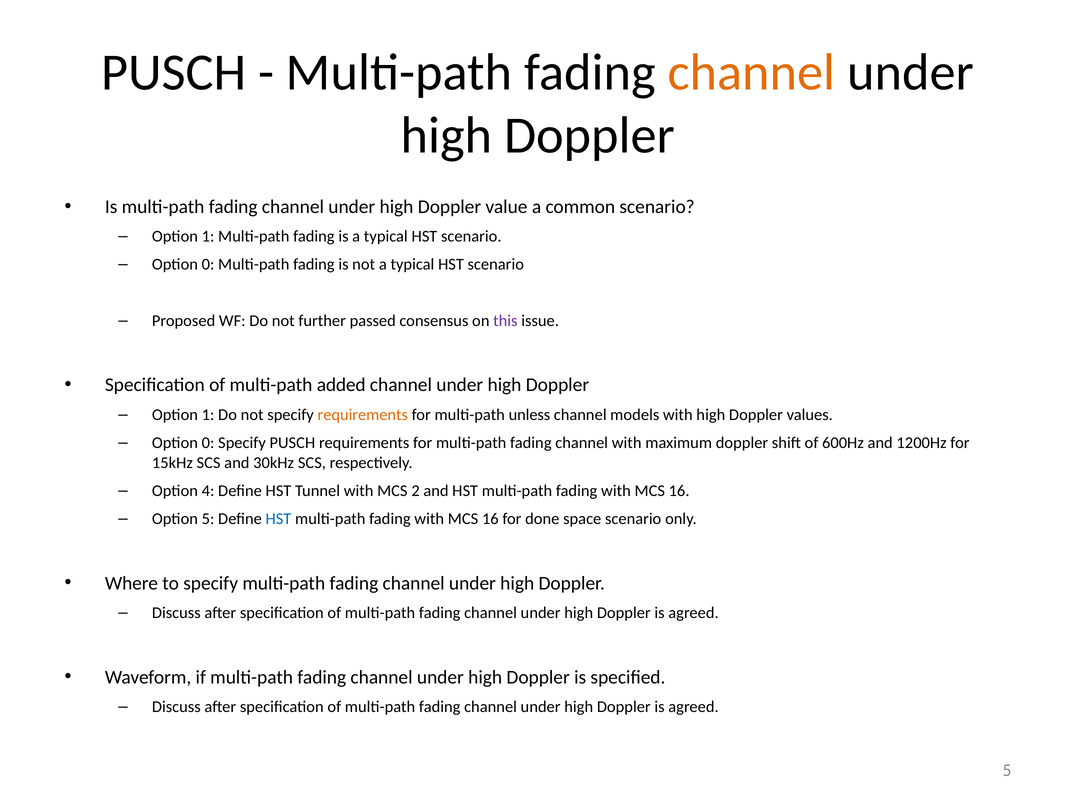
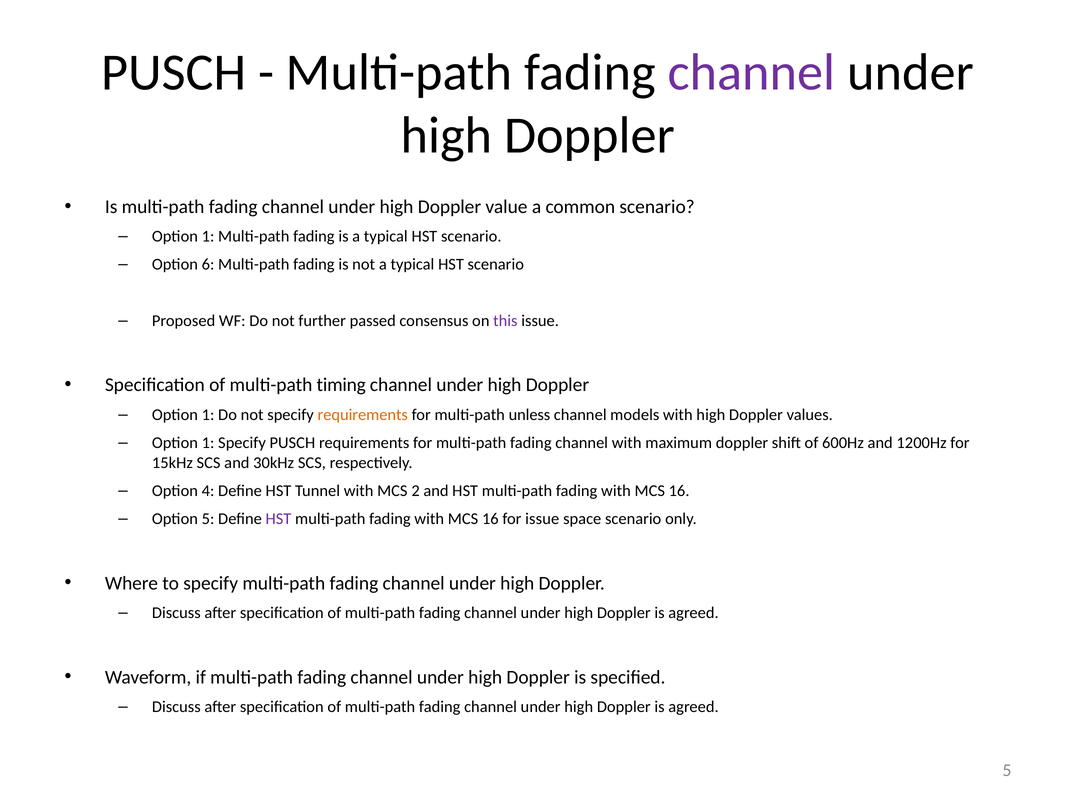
channel colour: orange -> purple (751, 73)
0: 0 -> 6 (208, 265)
added: added -> timing (341, 385)
0: 0 -> 1 (208, 443)
HST colour: blue -> purple (278, 519)
for done: done -> issue (542, 519)
